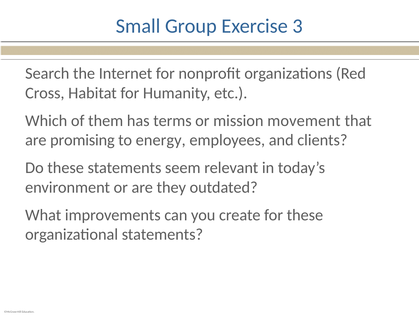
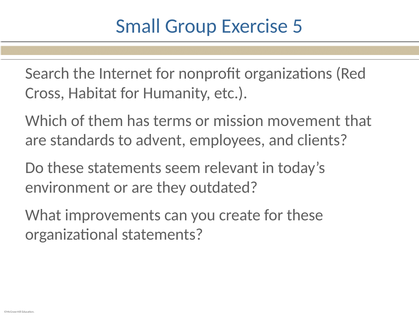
3: 3 -> 5 (298, 26)
promising: promising -> standards (82, 140)
energy: energy -> advent (161, 140)
